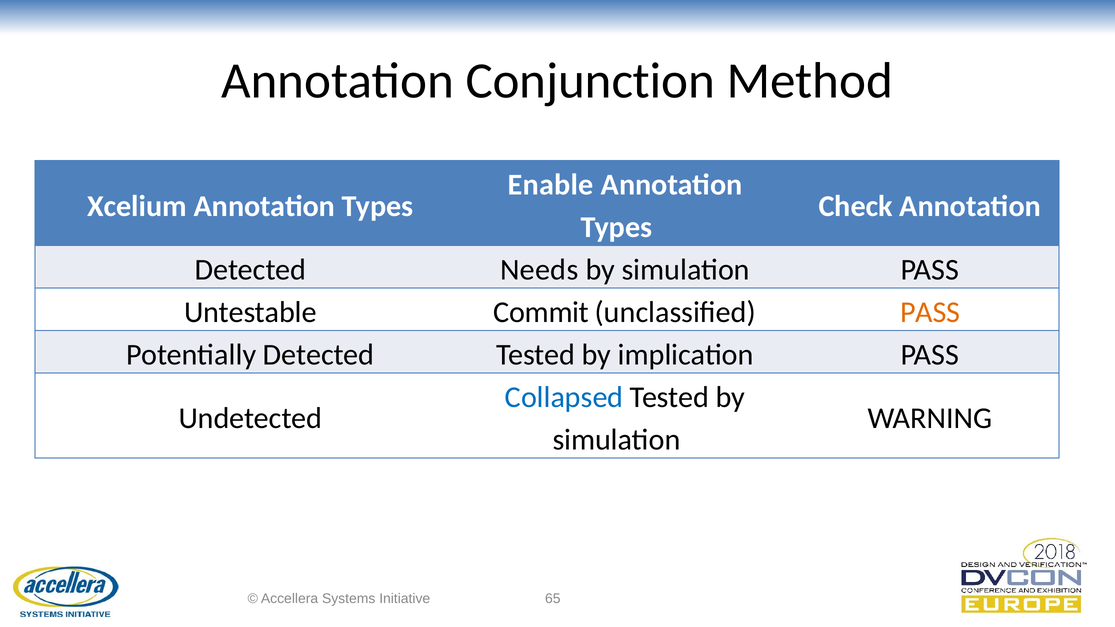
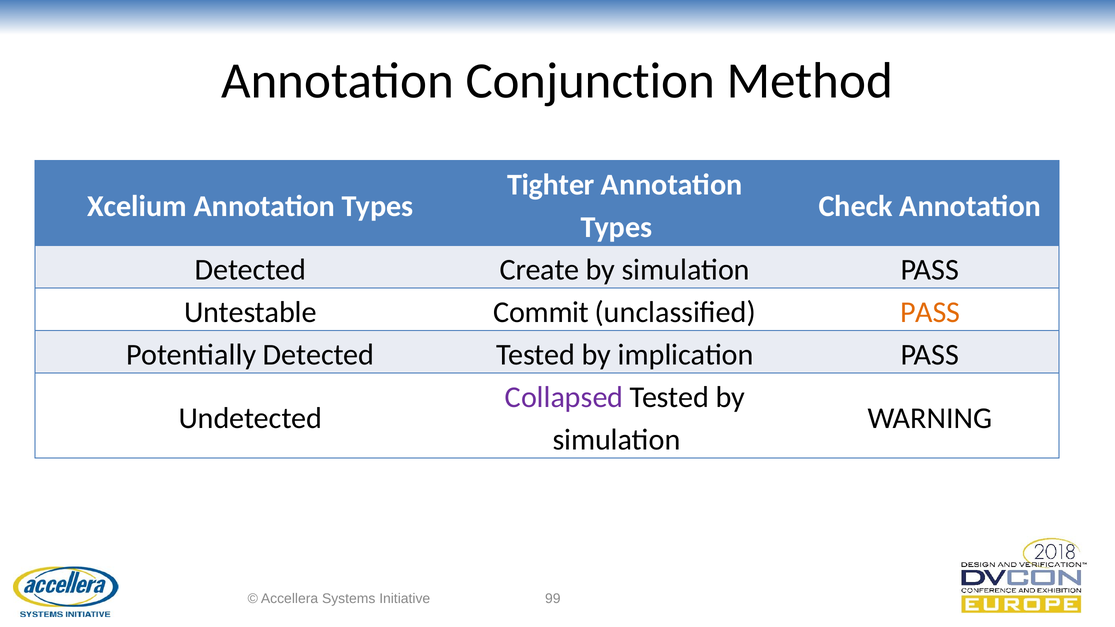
Enable: Enable -> Tighter (551, 185)
Needs: Needs -> Create (540, 270)
Collapsed colour: blue -> purple (564, 397)
65: 65 -> 99 (553, 599)
